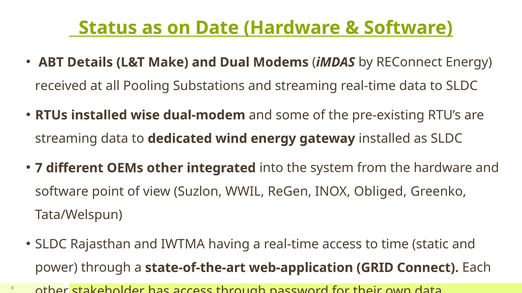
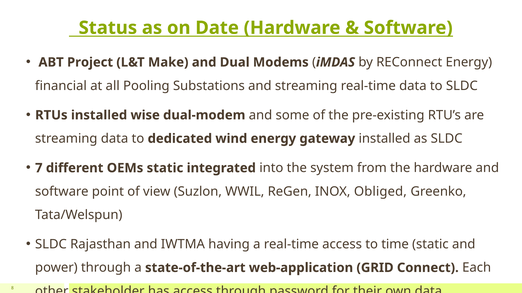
Details: Details -> Project (90, 62)
received: received -> financial (61, 86)
OEMs other: other -> static (165, 168)
